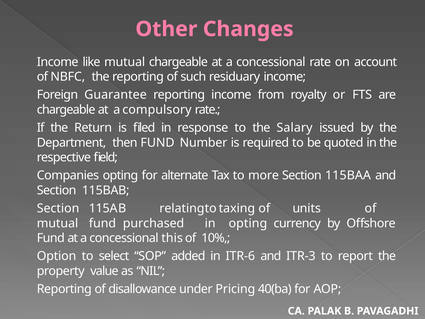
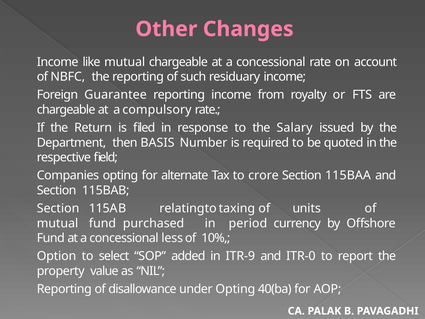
then FUND: FUND -> BASIS (157, 143)
more: more -> crore (263, 175)
in opting: opting -> period (248, 223)
this: this -> less (172, 238)
ITR-6: ITR-6 -> ITR-9 (240, 256)
ITR-3: ITR-3 -> ITR-0 (301, 256)
under Pricing: Pricing -> Opting (235, 289)
